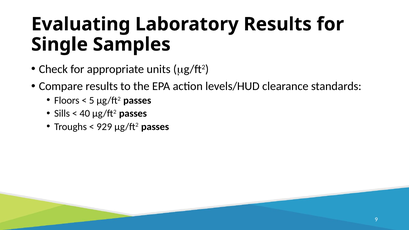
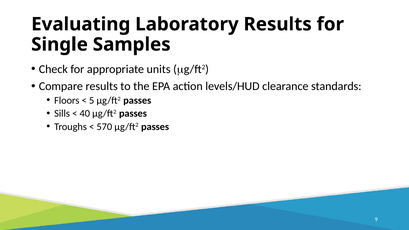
929: 929 -> 570 (104, 127)
